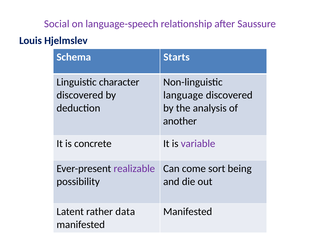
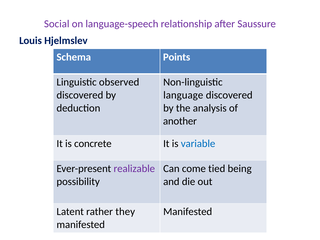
Starts: Starts -> Points (177, 57)
character: character -> observed (119, 82)
variable colour: purple -> blue (198, 144)
sort: sort -> tied (217, 169)
data: data -> they (125, 212)
